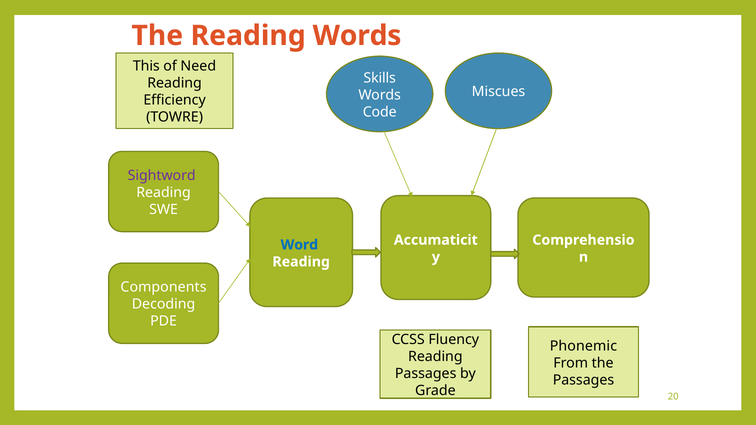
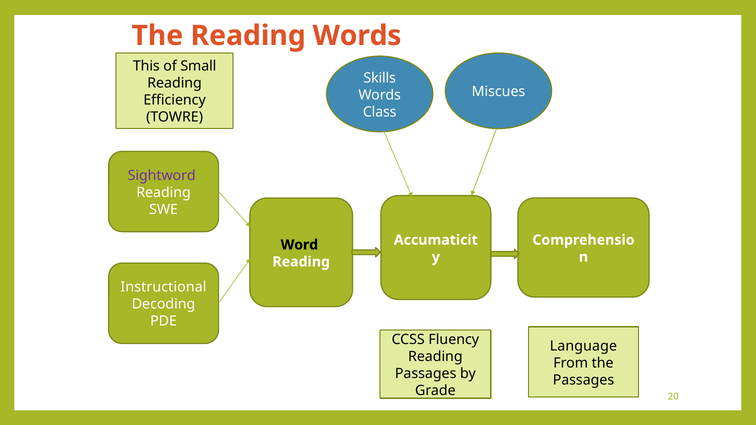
Need: Need -> Small (198, 66)
Code: Code -> Class (380, 112)
Word colour: blue -> black (299, 245)
Components: Components -> Instructional (163, 287)
Phonemic: Phonemic -> Language (583, 346)
